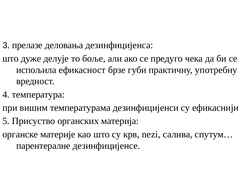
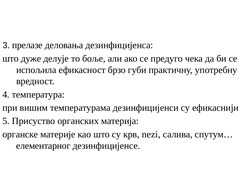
брзе: брзе -> брзо (117, 70)
парентералне: парентералне -> елементарног (43, 146)
